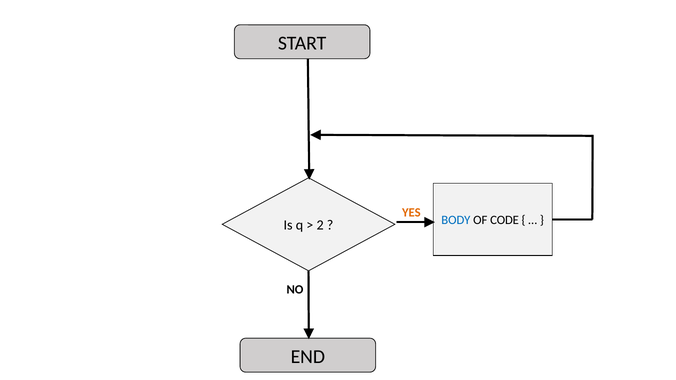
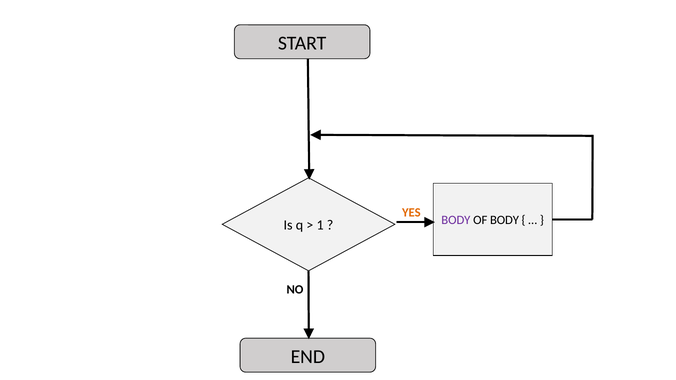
BODY colour: blue -> purple (456, 220)
OF CODE: CODE -> BODY (504, 220)
2: 2 -> 1 (320, 225)
